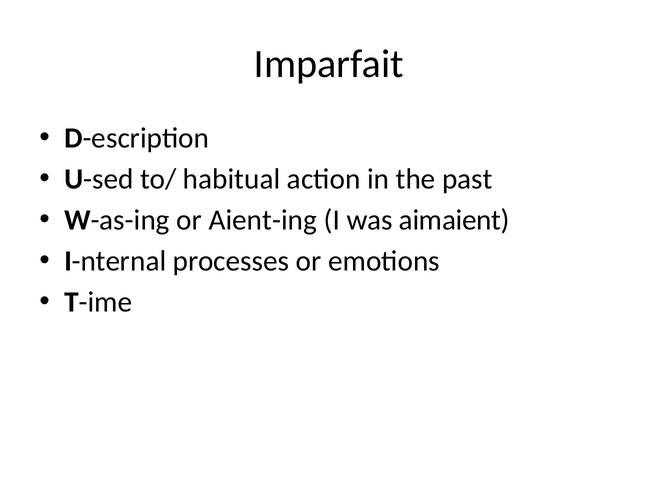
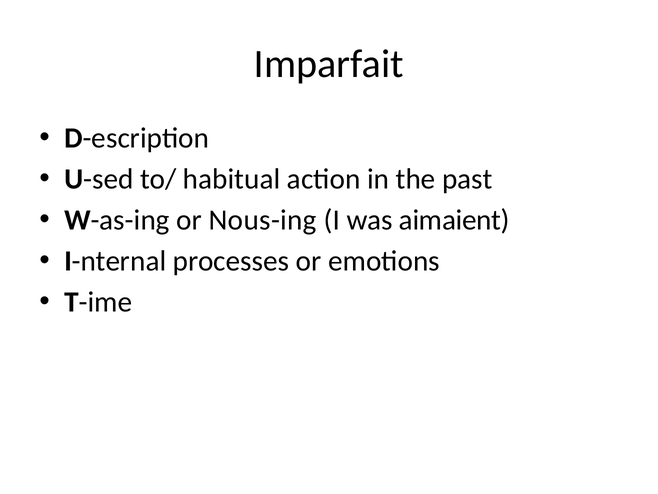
Aient-ing: Aient-ing -> Nous-ing (263, 220)
